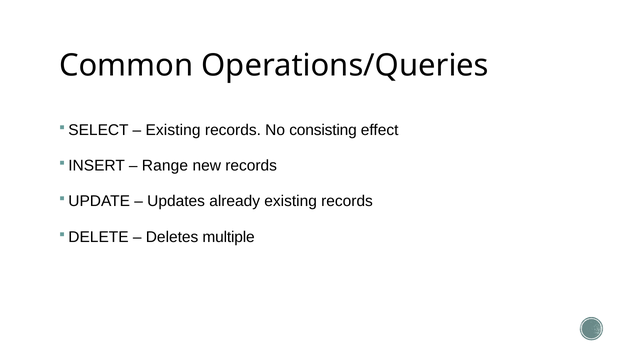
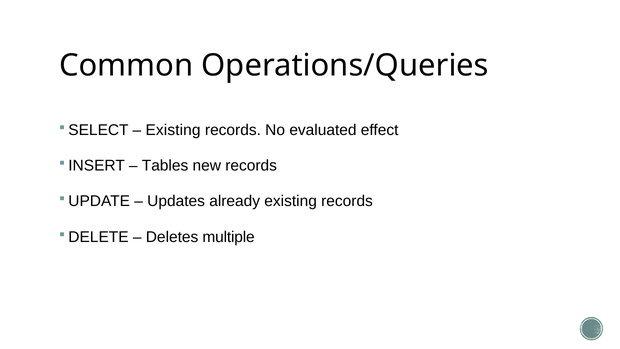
consisting: consisting -> evaluated (323, 130)
Range: Range -> Tables (165, 166)
